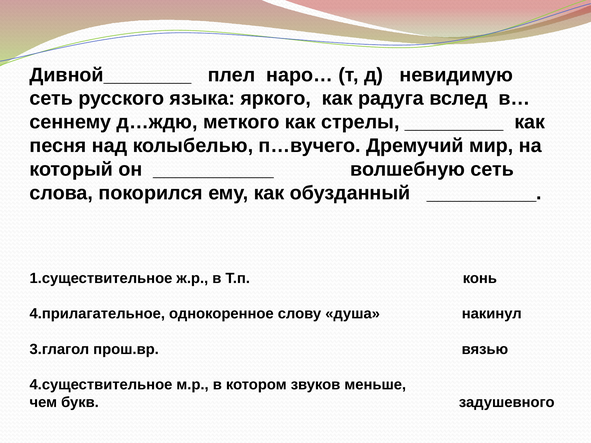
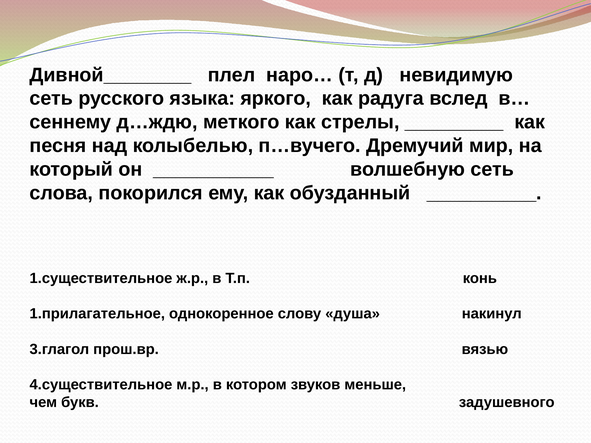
4.прилагательное: 4.прилагательное -> 1.прилагательное (97, 314)
